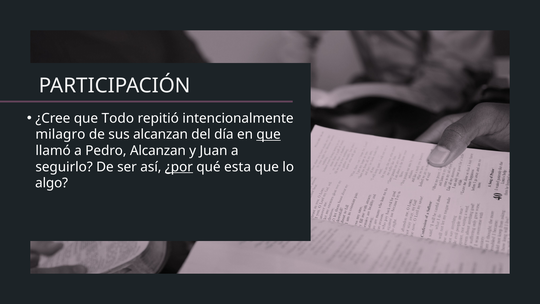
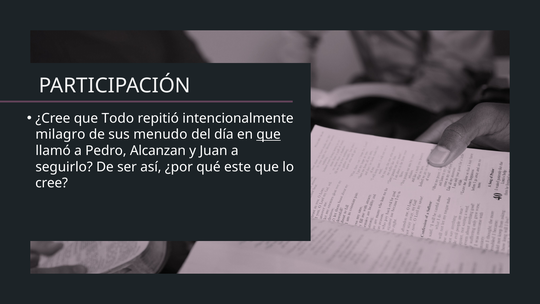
sus alcanzan: alcanzan -> menudo (160, 134)
¿por underline: present -> none (179, 167)
esta: esta -> este (238, 167)
algo: algo -> cree (52, 183)
